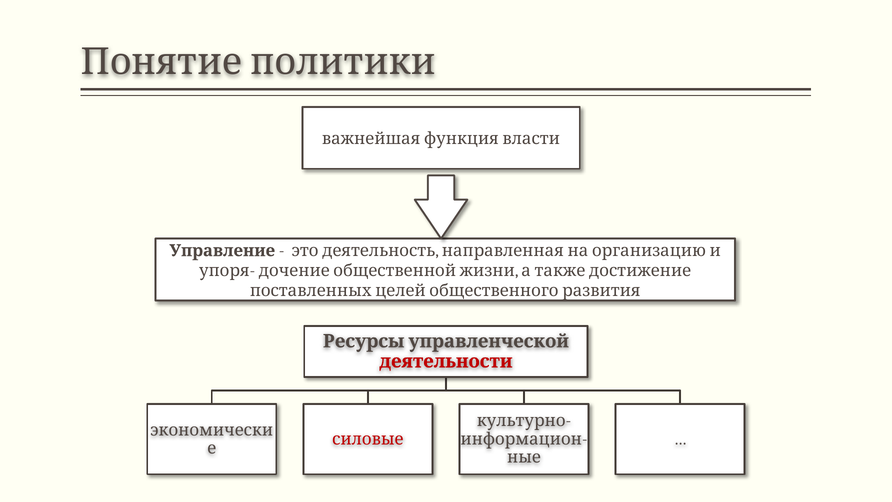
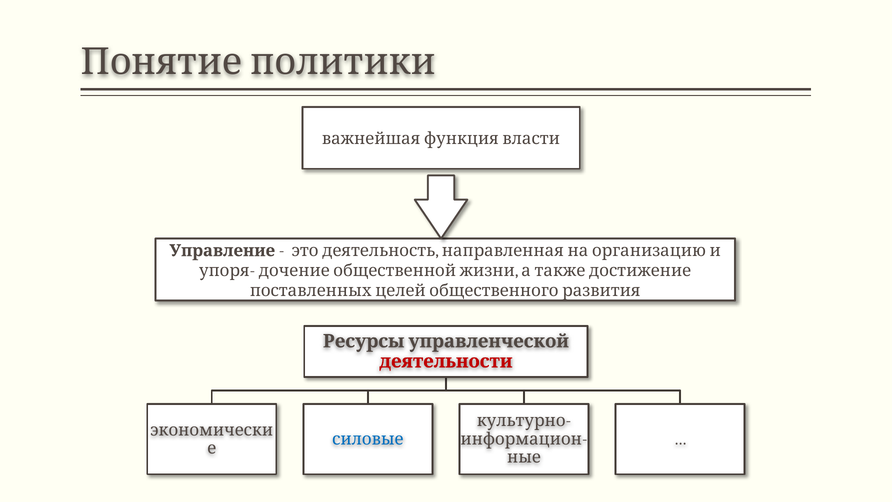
силовые colour: red -> blue (368, 439)
